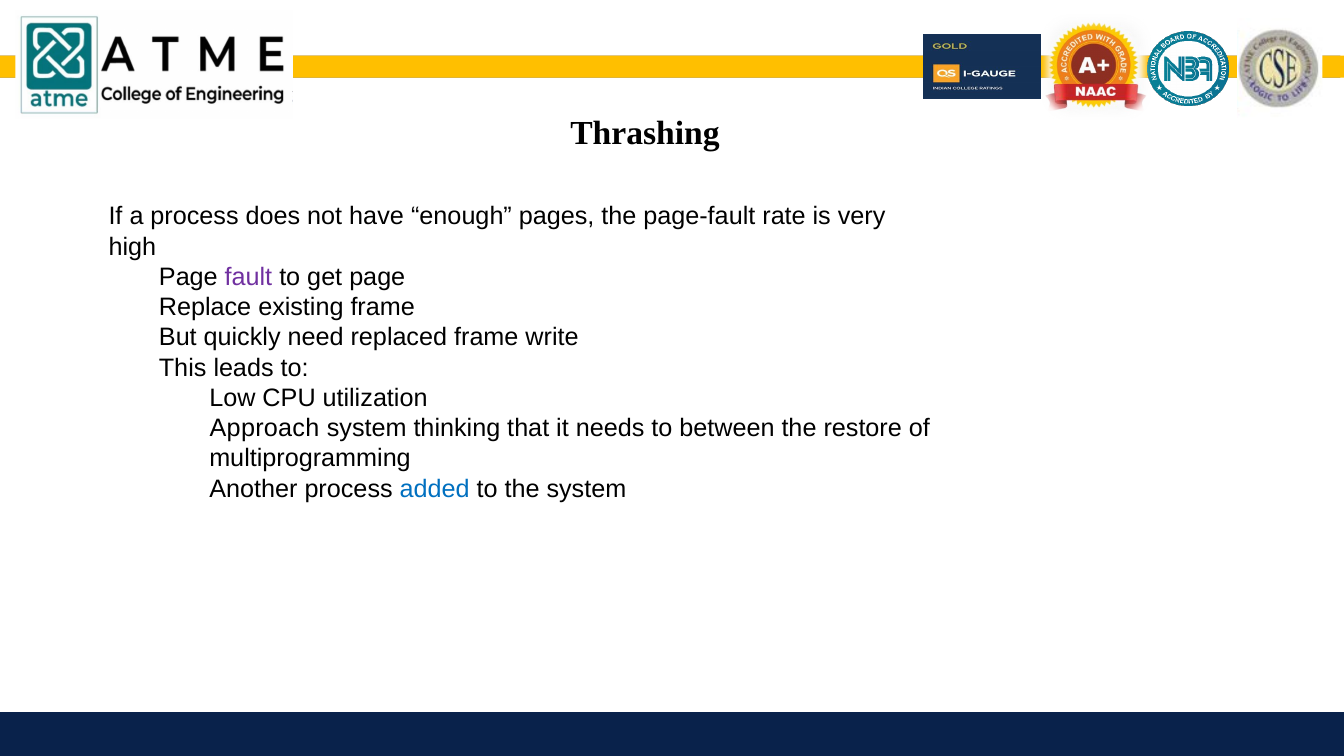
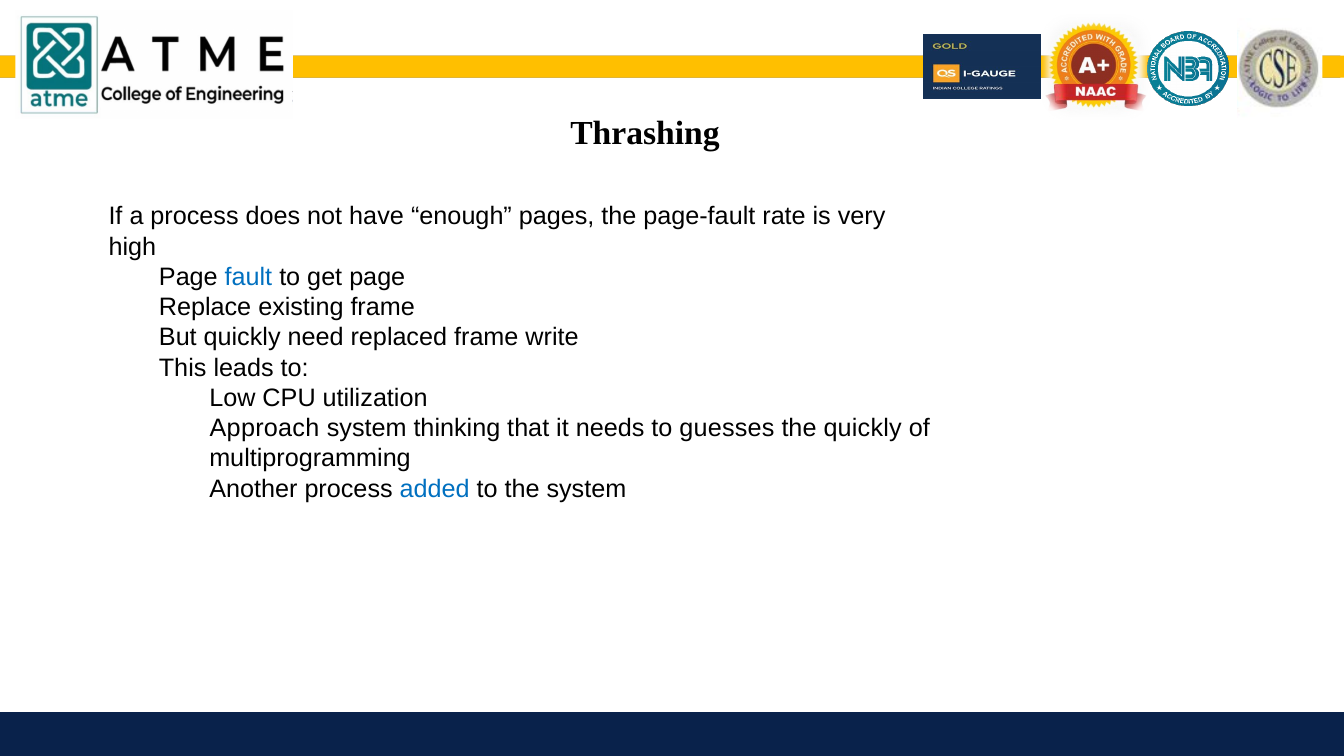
fault colour: purple -> blue (248, 277)
between: between -> guesses (727, 428)
the restore: restore -> quickly (863, 428)
